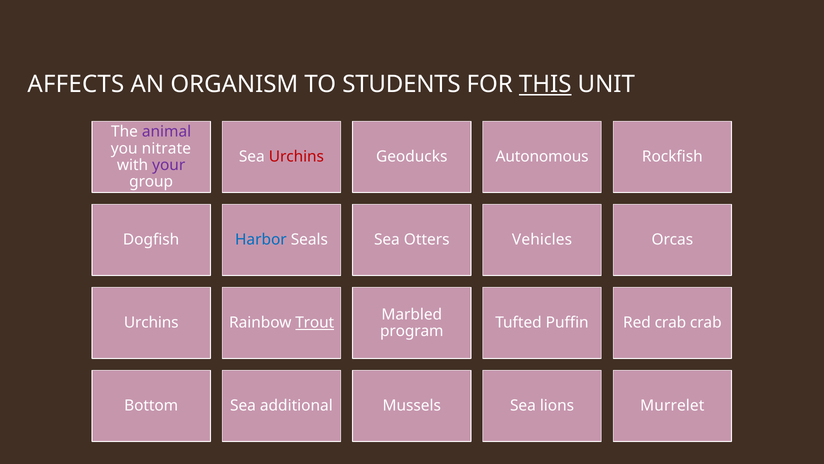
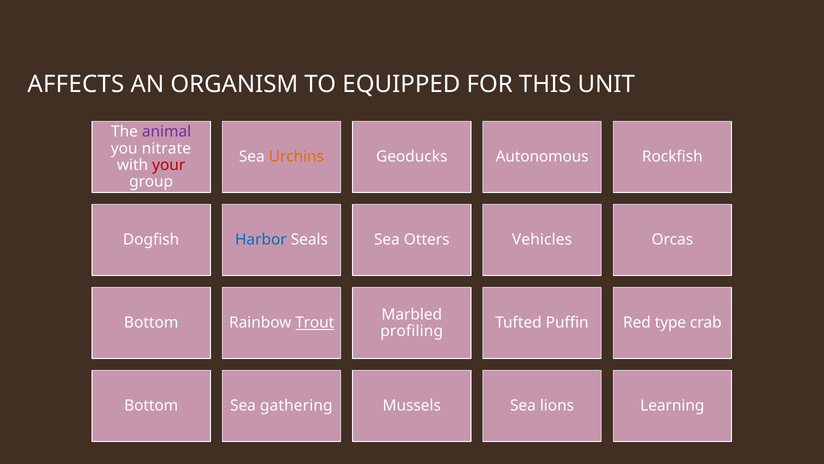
STUDENTS: STUDENTS -> EQUIPPED (401, 84)
THIS underline: present -> none (545, 84)
Urchins colour: red -> orange (296, 157)
your colour: purple -> red (169, 165)
Urchins: Urchins -> Bottom (151, 322)
Red crab: crab -> type (670, 322)
program: program -> profiling (412, 331)
additional: additional -> gathering (296, 405)
Murrelet: Murrelet -> Learning (672, 405)
